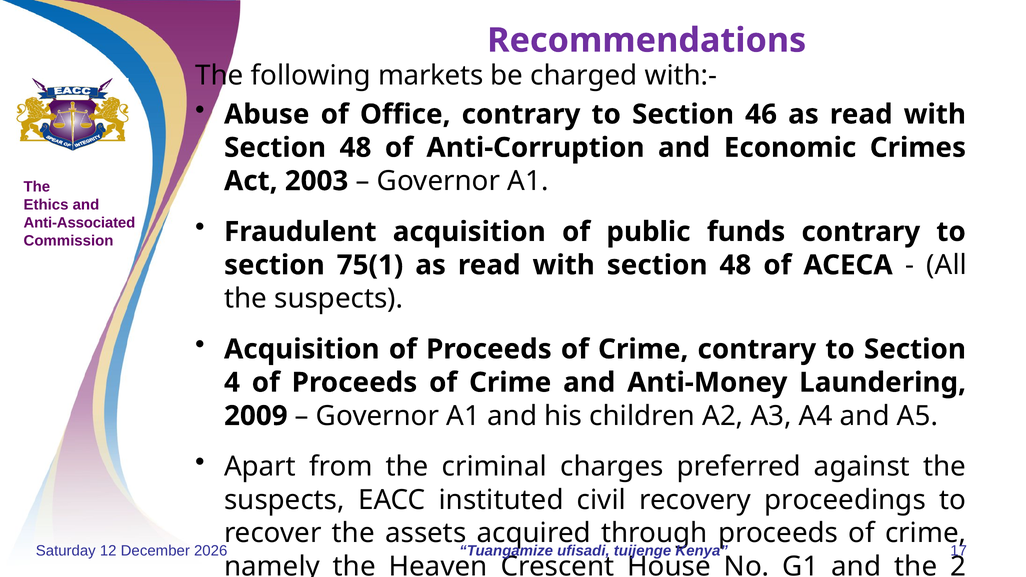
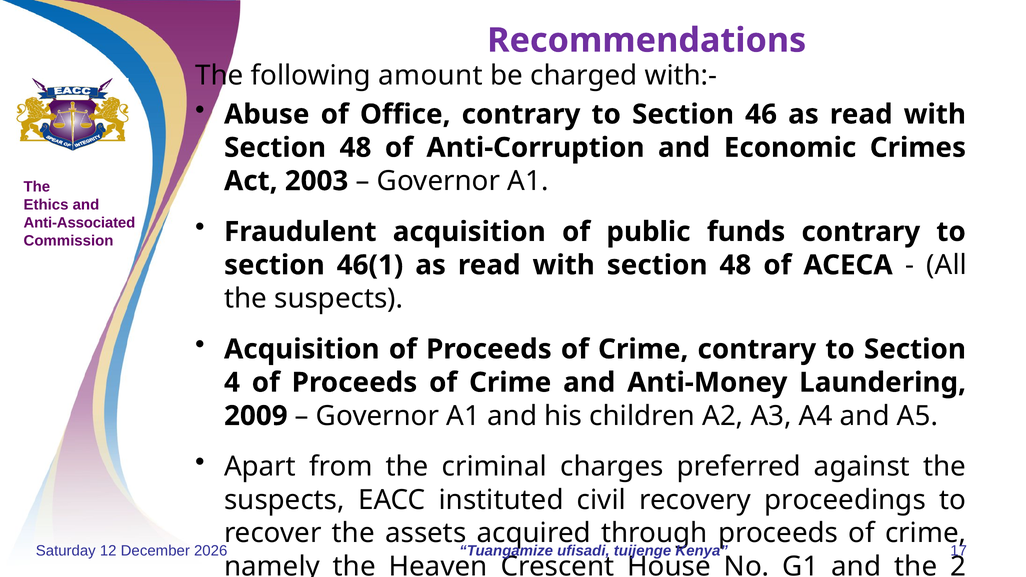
markets: markets -> amount (430, 76)
75(1: 75(1 -> 46(1 (370, 265)
